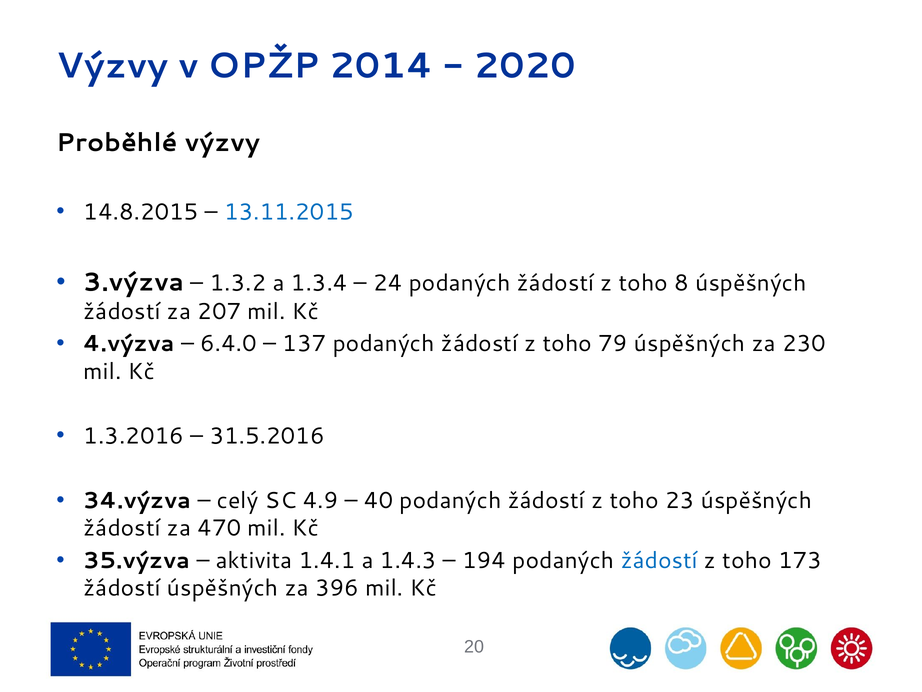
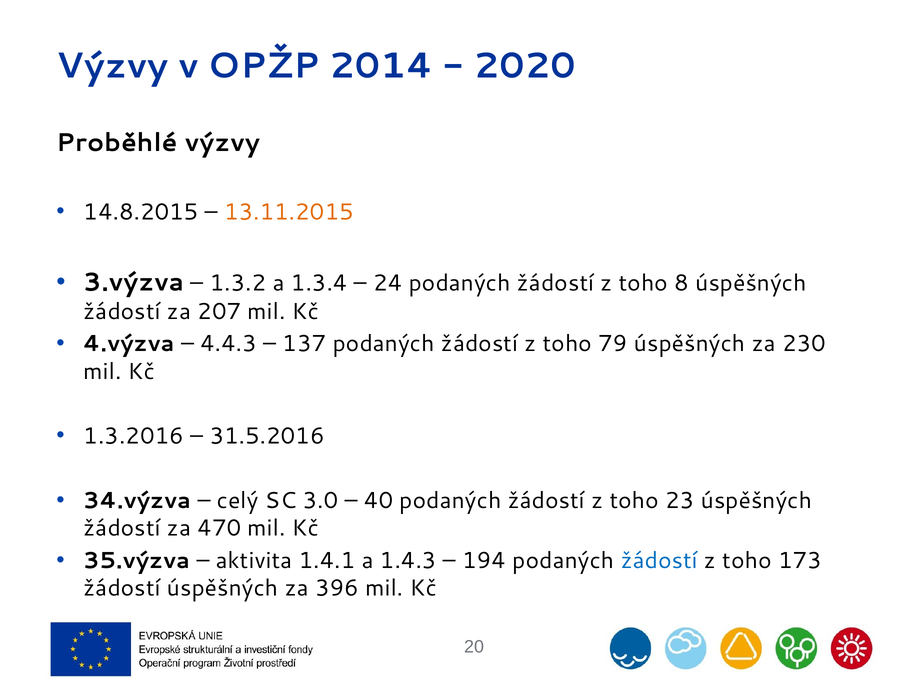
13.11.2015 colour: blue -> orange (289, 212)
6.4.0: 6.4.0 -> 4.4.3 (229, 344)
4.9: 4.9 -> 3.0 (321, 500)
